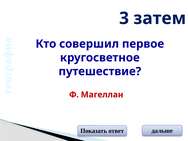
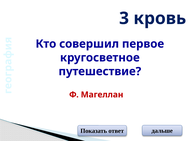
затем: затем -> кровь (160, 18)
